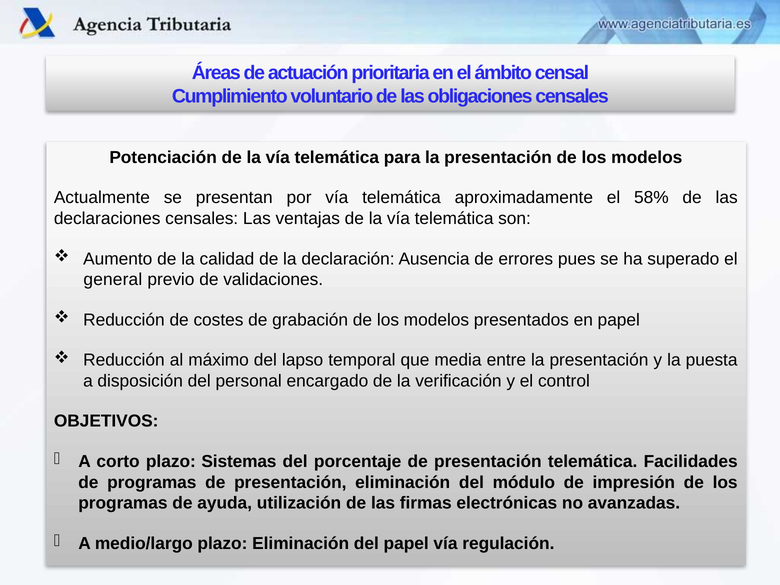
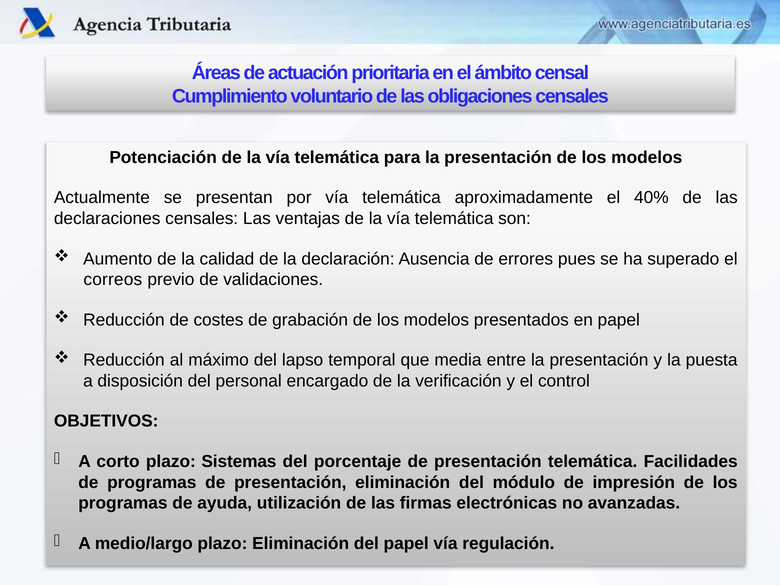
58%: 58% -> 40% (651, 198)
general: general -> correos (113, 280)
